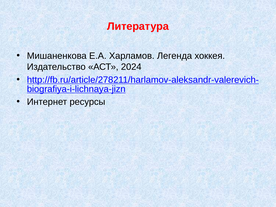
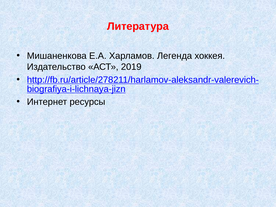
2024: 2024 -> 2019 (131, 67)
